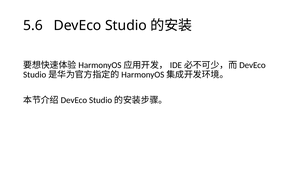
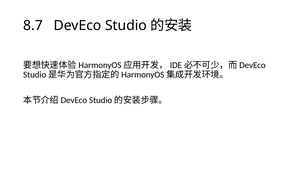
5.6: 5.6 -> 8.7 (33, 26)
